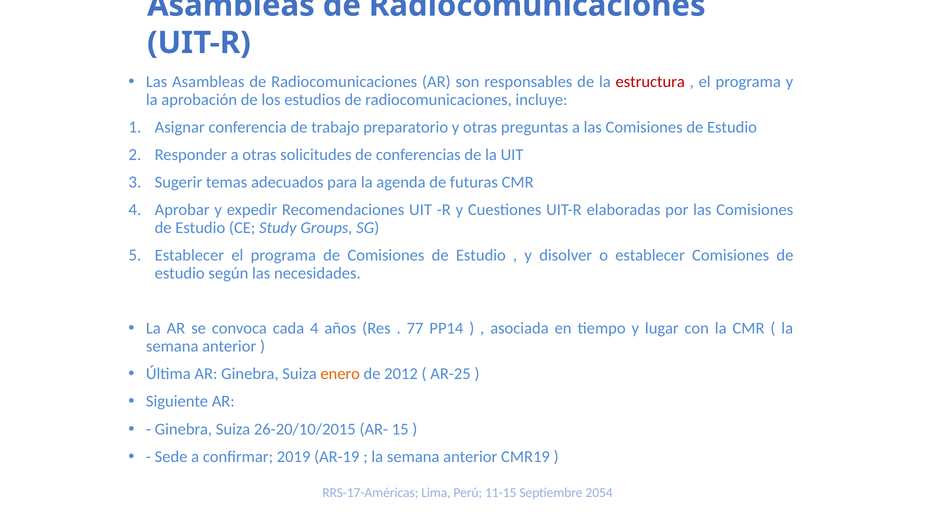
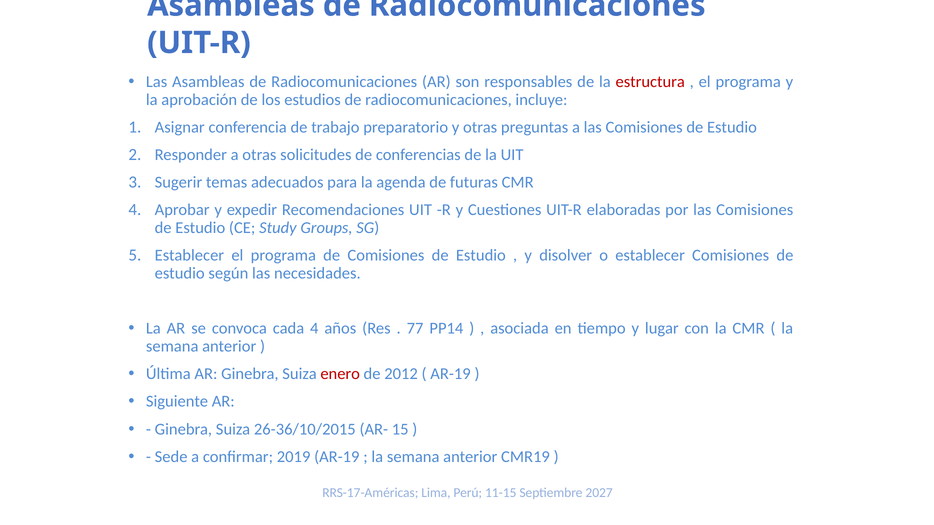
enero colour: orange -> red (340, 374)
AR-25: AR-25 -> AR-19 (451, 374)
26-20/10/2015: 26-20/10/2015 -> 26-36/10/2015 (305, 429)
2054: 2054 -> 2027 (599, 493)
